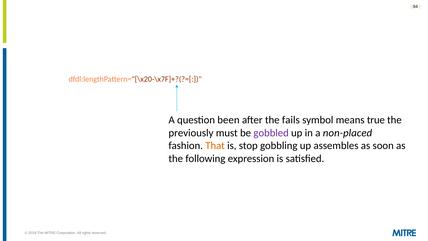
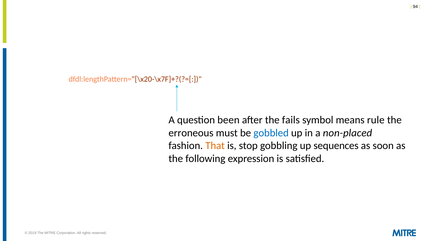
true: true -> rule (376, 120)
previously: previously -> erroneous (191, 133)
gobbled colour: purple -> blue (271, 133)
assembles: assembles -> sequences (336, 146)
